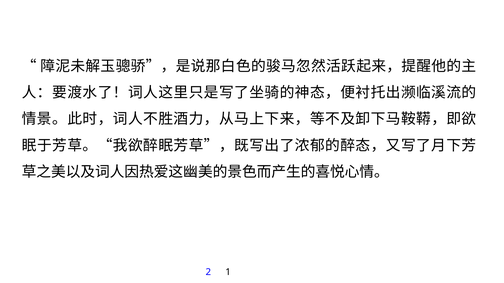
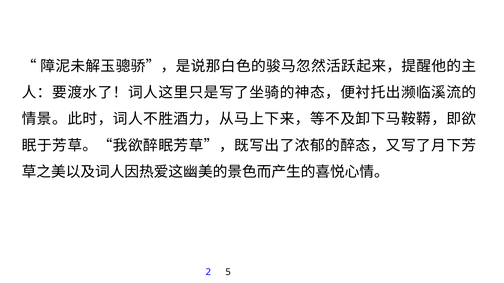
1: 1 -> 5 (228, 272)
